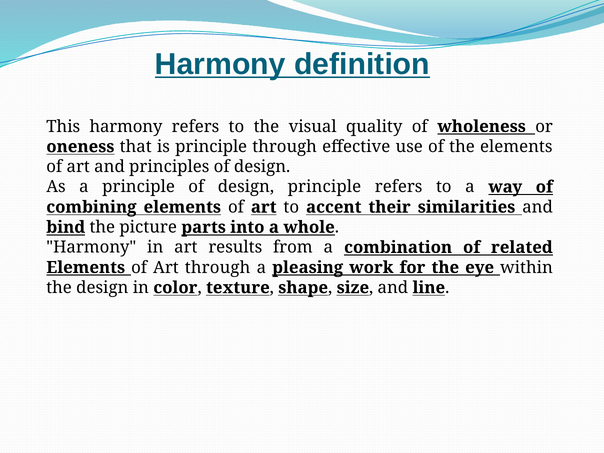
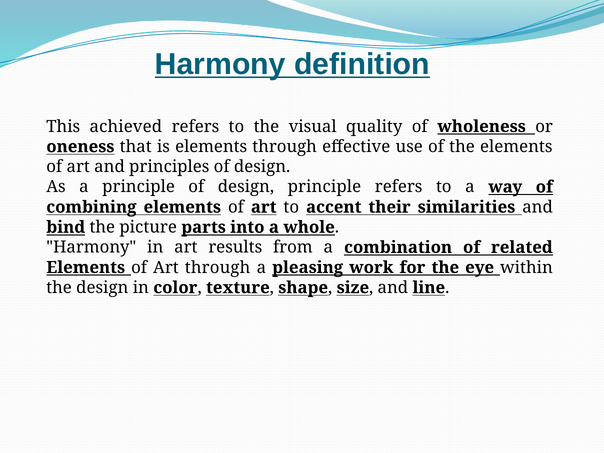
This harmony: harmony -> achieved (126, 127)
is principle: principle -> elements (211, 147)
